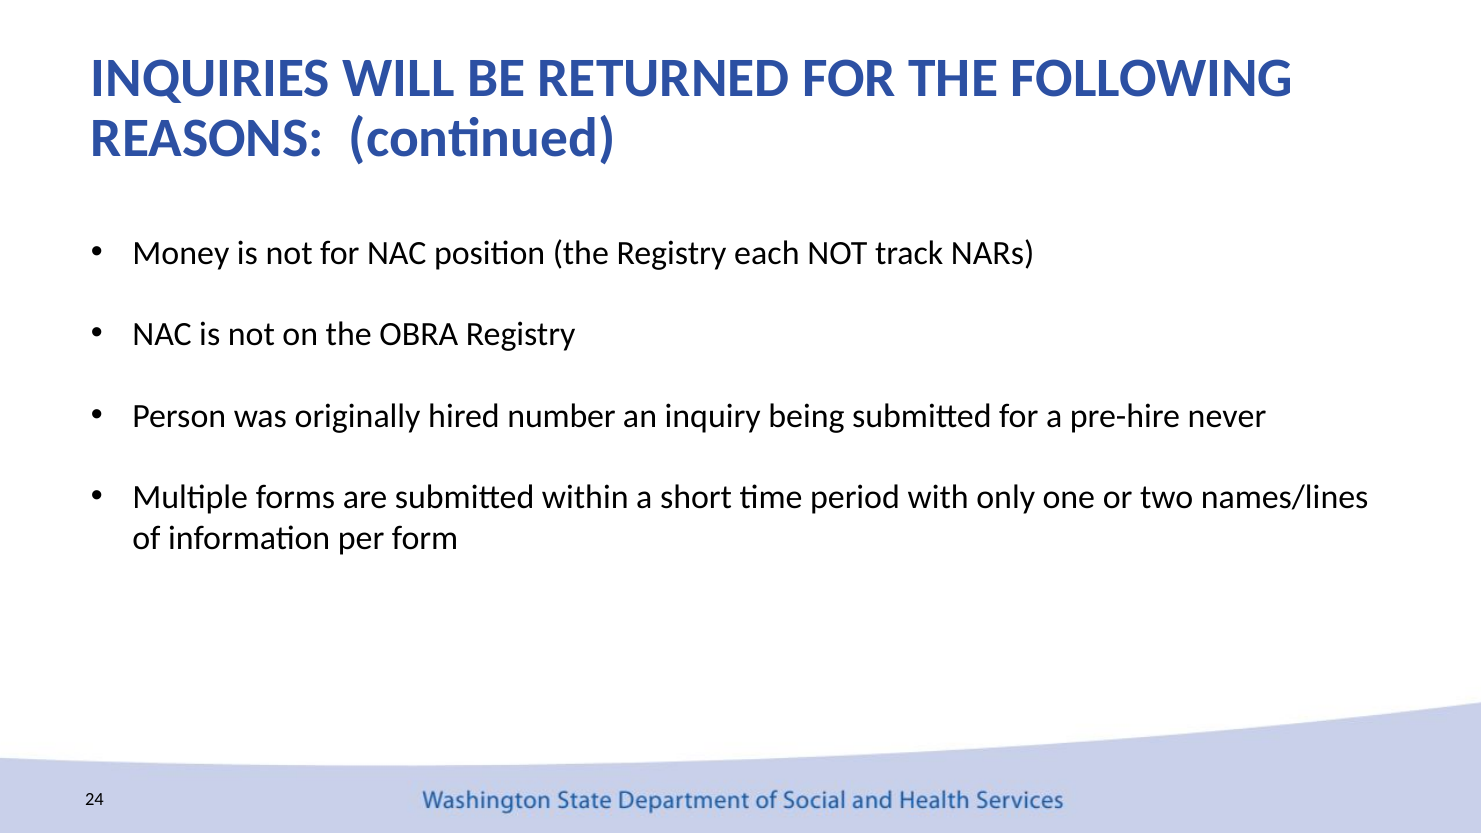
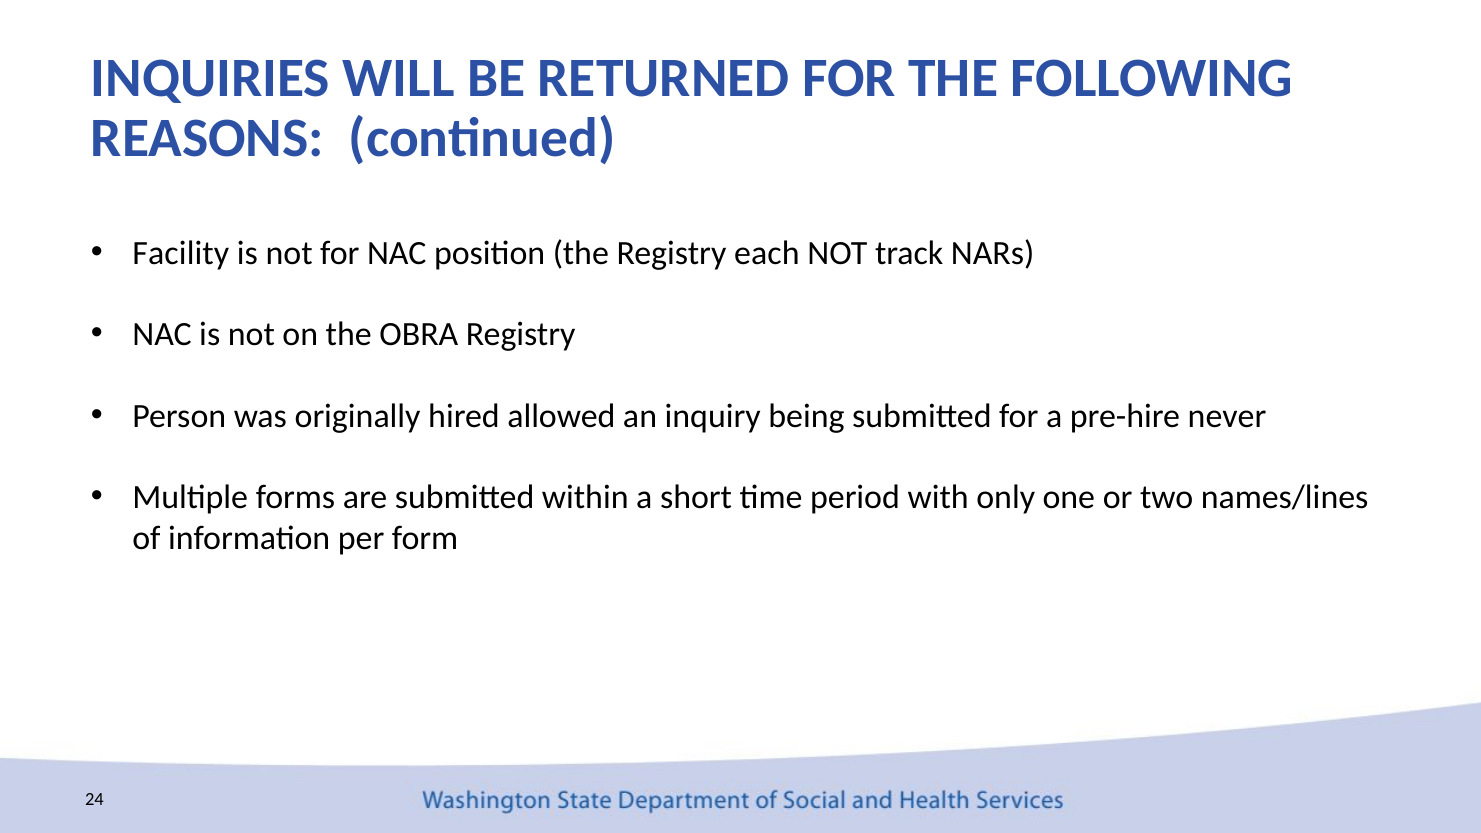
Money: Money -> Facility (181, 253)
number: number -> allowed (561, 416)
